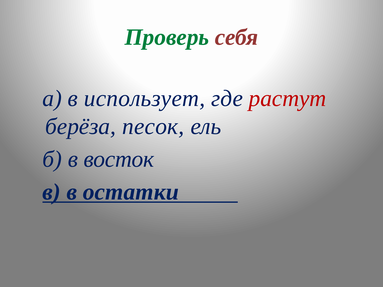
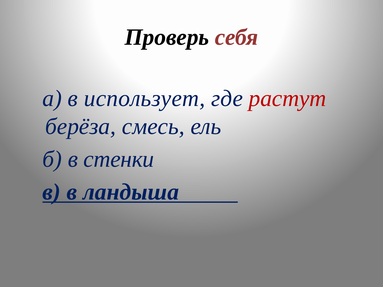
Проверь colour: green -> black (167, 37)
песок: песок -> смесь (153, 126)
восток: восток -> стенки (119, 159)
остатки: остатки -> ландыша (131, 192)
